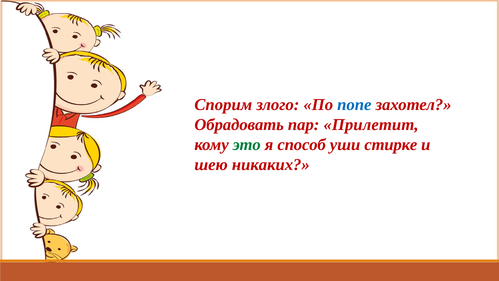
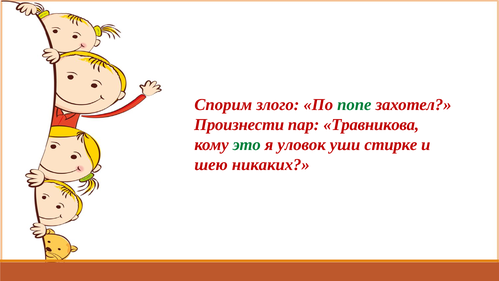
попе colour: blue -> green (354, 104)
Обрадовать: Обрадовать -> Произнести (239, 124)
Прилетит: Прилетит -> Травникова (371, 124)
способ: способ -> уловок (302, 144)
